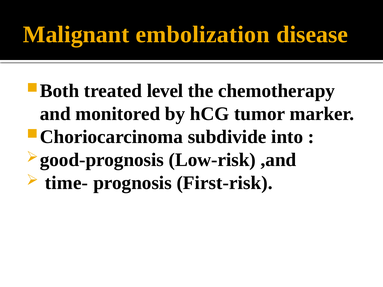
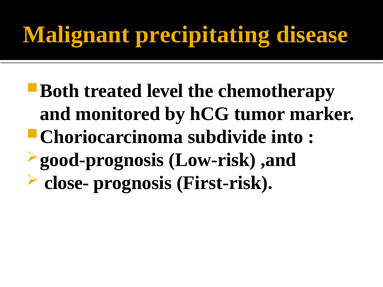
embolization: embolization -> precipitating (203, 34)
time-: time- -> close- (67, 183)
